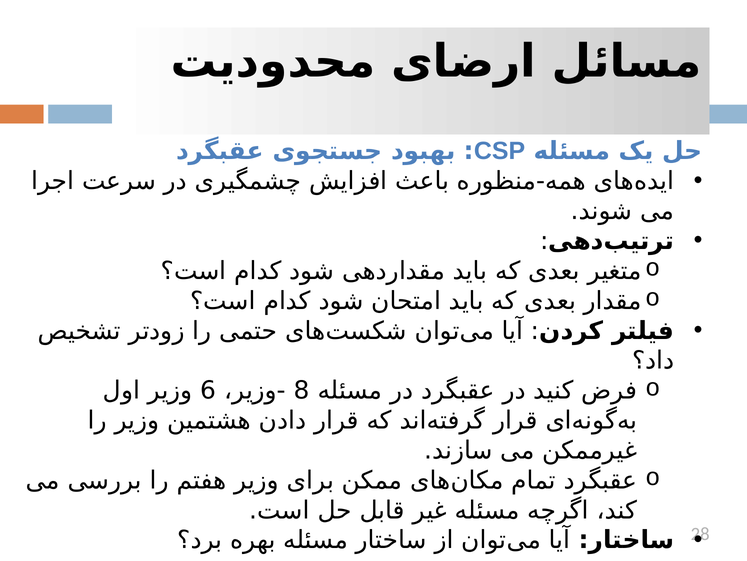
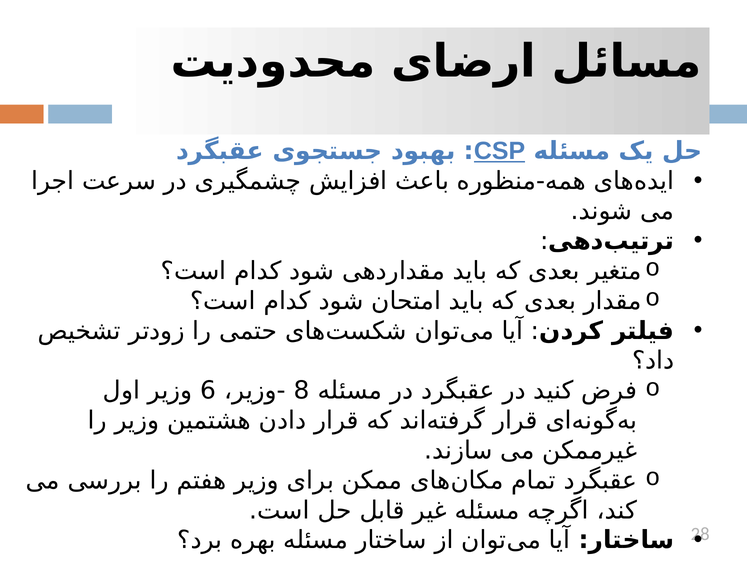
CSP underline: none -> present (500, 151)
